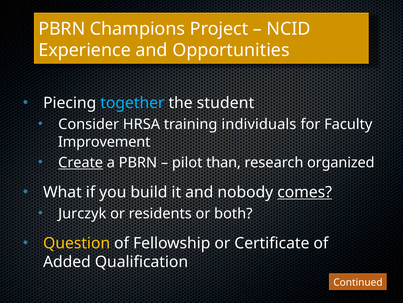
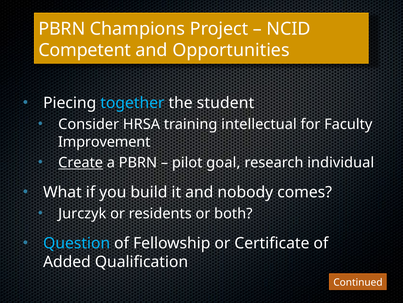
Experience: Experience -> Competent (85, 50)
individuals: individuals -> intellectual (259, 124)
than: than -> goal (223, 162)
organized: organized -> individual (341, 162)
comes underline: present -> none (305, 192)
Question colour: yellow -> light blue (77, 243)
